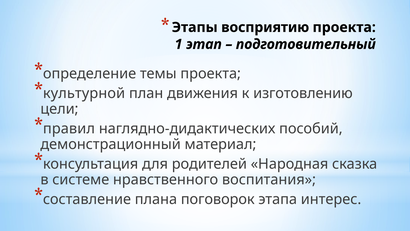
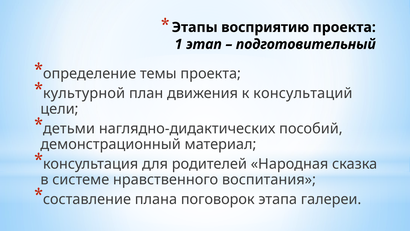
изготовлению: изготовлению -> консультаций (303, 93)
правил: правил -> детьми (69, 128)
интерес: интерес -> галереи (331, 199)
